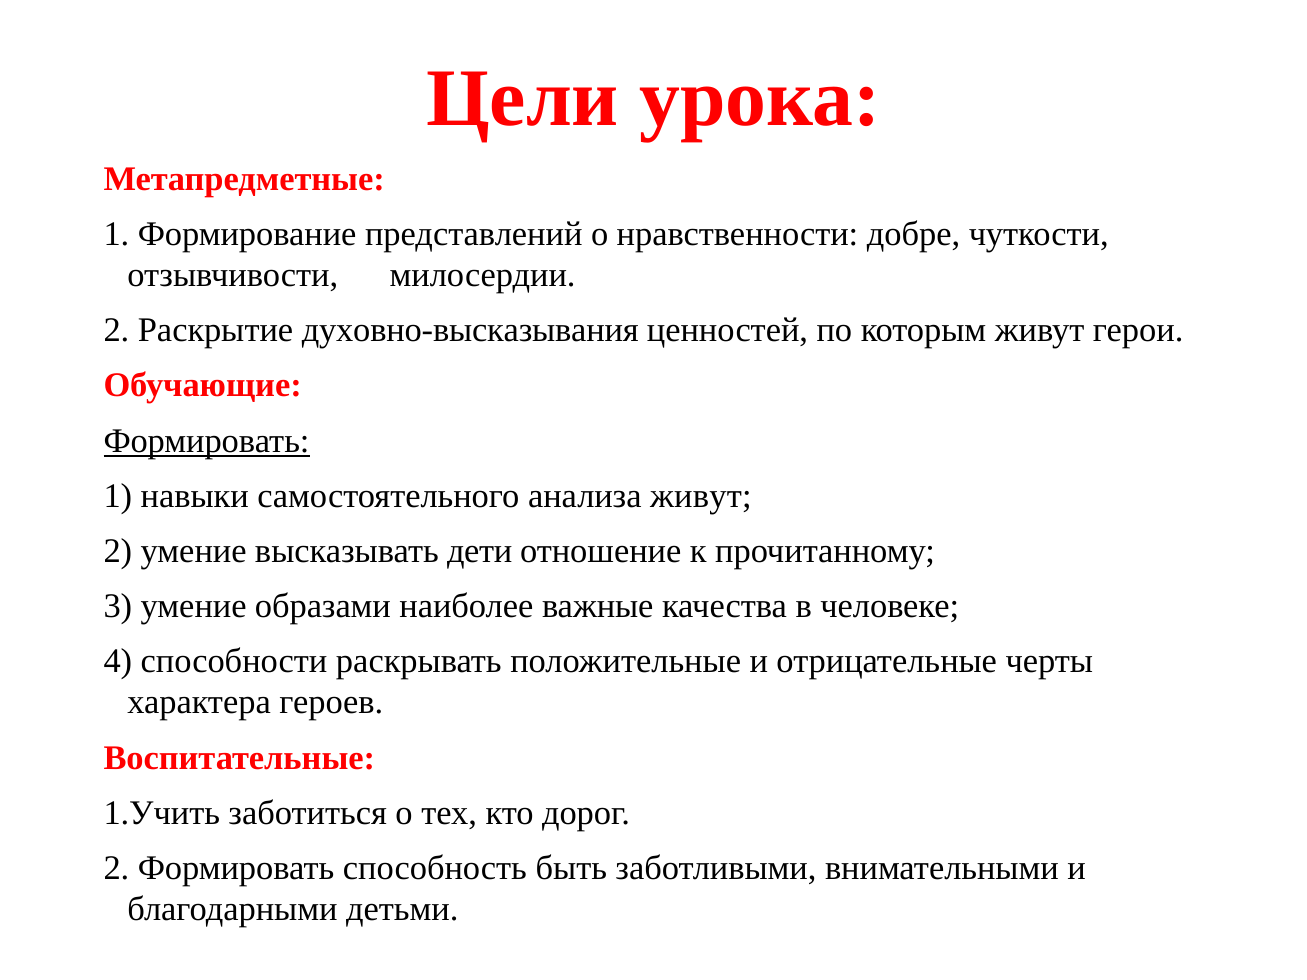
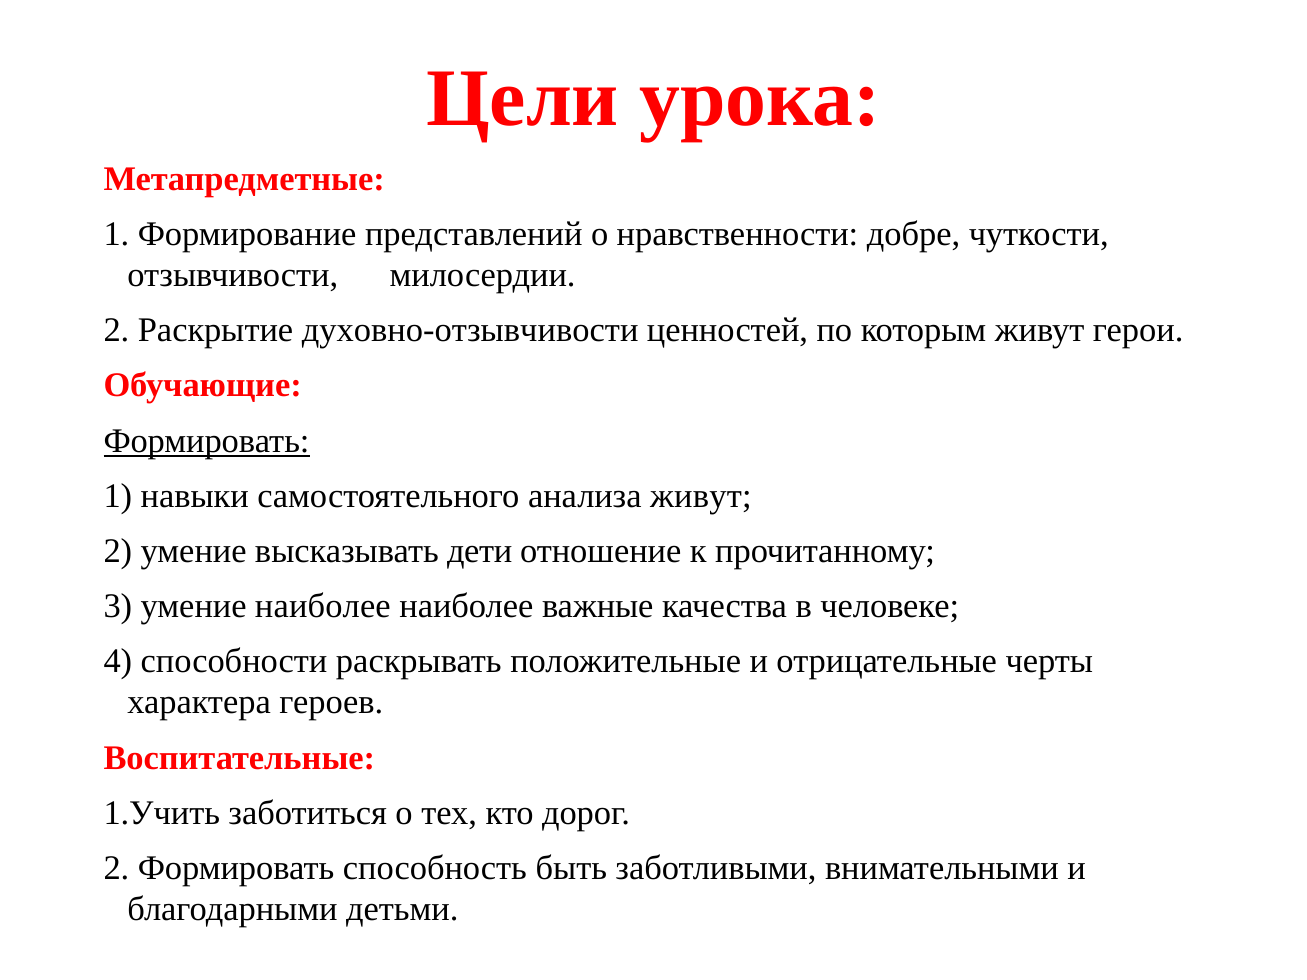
духовно-высказывания: духовно-высказывания -> духовно-отзывчивости (470, 330)
умение образами: образами -> наиболее (323, 606)
